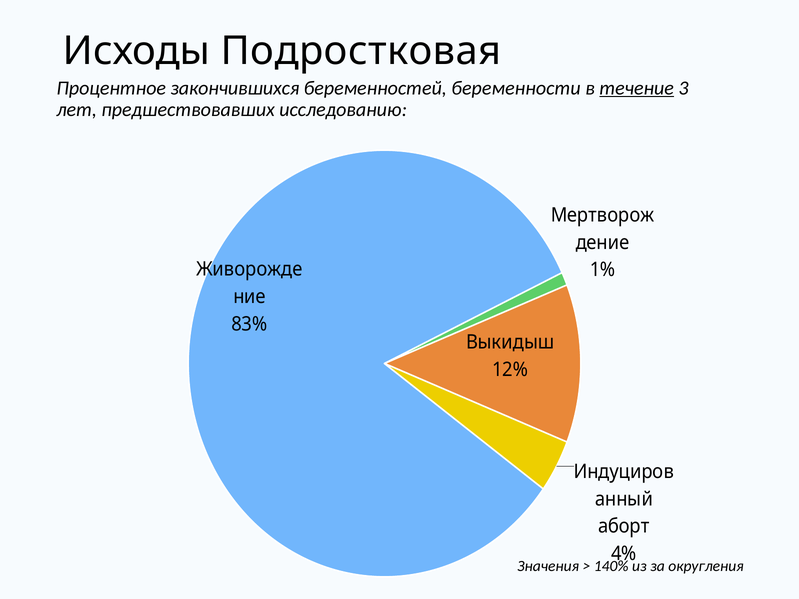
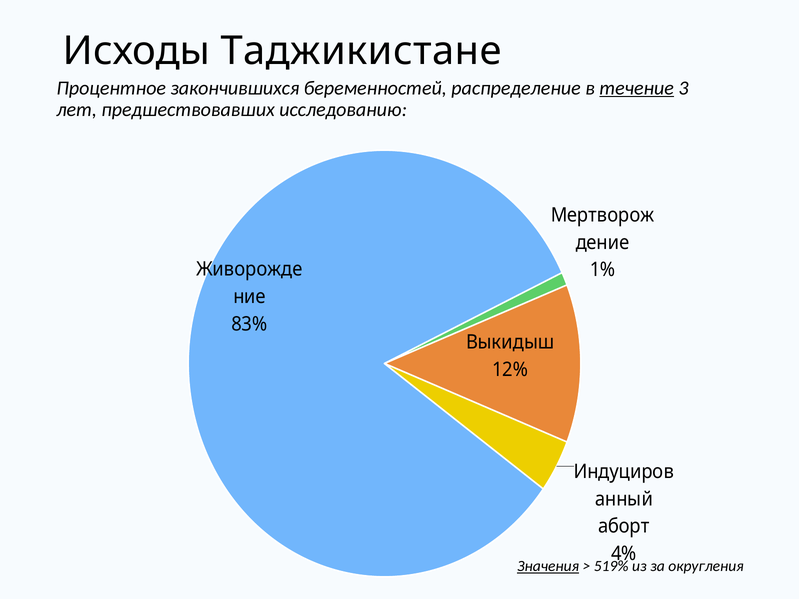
Подростковая: Подростковая -> Таджикистане (361, 51)
беременности: беременности -> распределение (516, 88)
Значения underline: none -> present (548, 566)
140%: 140% -> 519% (611, 566)
